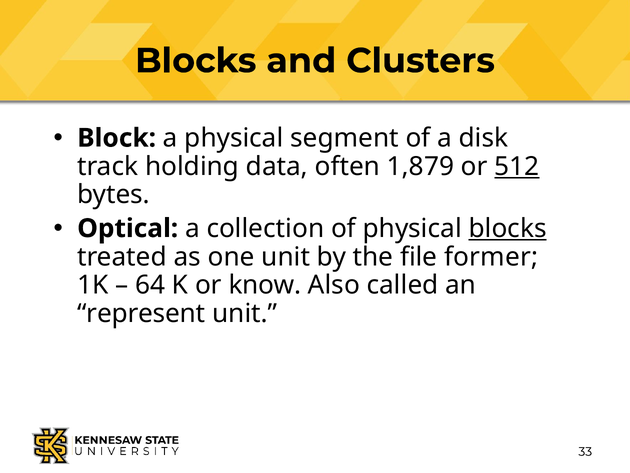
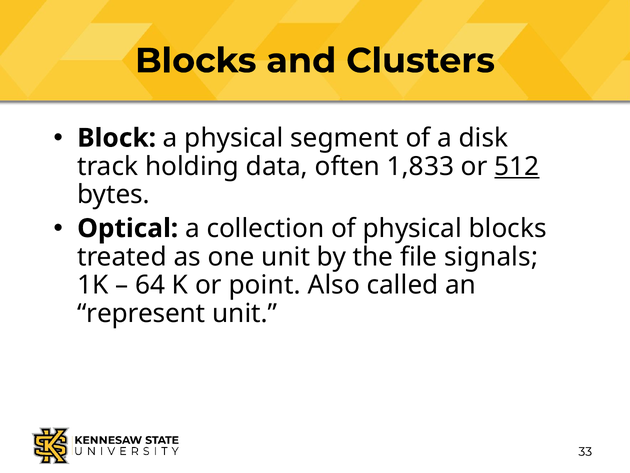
1,879: 1,879 -> 1,833 (420, 166)
blocks underline: present -> none (508, 228)
former: former -> signals (491, 257)
know: know -> point (265, 285)
